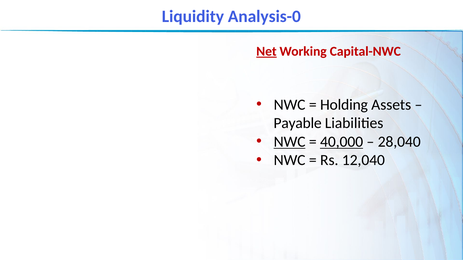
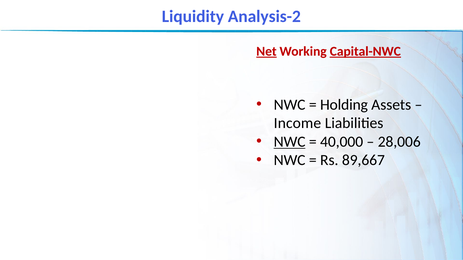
Analysis-0: Analysis-0 -> Analysis-2 (264, 17)
Capital-NWC underline: none -> present (365, 51)
Payable: Payable -> Income (297, 123)
40,000 underline: present -> none (342, 142)
28,040: 28,040 -> 28,006 (399, 142)
12,040: 12,040 -> 89,667 (363, 160)
